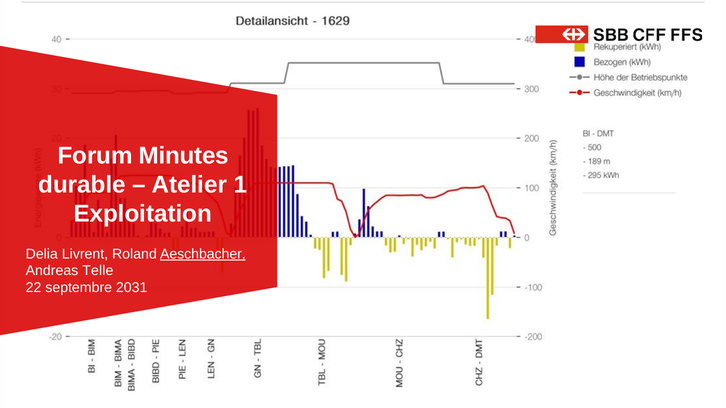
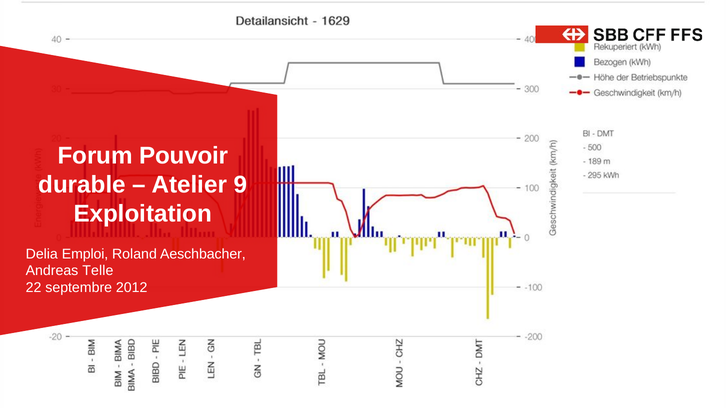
Minutes: Minutes -> Pouvoir (184, 156)
1: 1 -> 9 (240, 185)
Livrent: Livrent -> Emploi (85, 254)
Aeschbacher underline: present -> none (203, 254)
2031: 2031 -> 2012 (132, 288)
